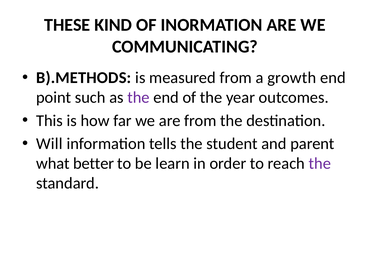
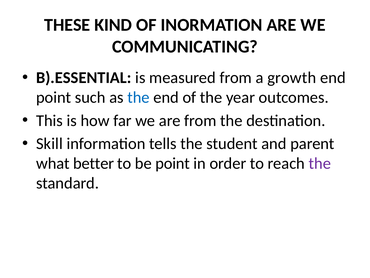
B).METHODS: B).METHODS -> B).ESSENTIAL (84, 78)
the colour: purple -> blue (138, 97)
Will: Will -> Skill (49, 143)
be learn: learn -> point (173, 163)
